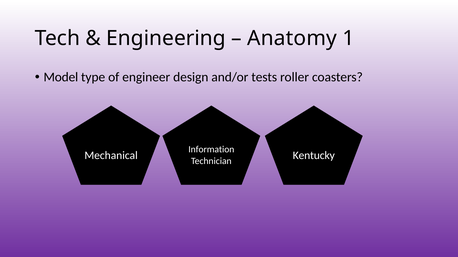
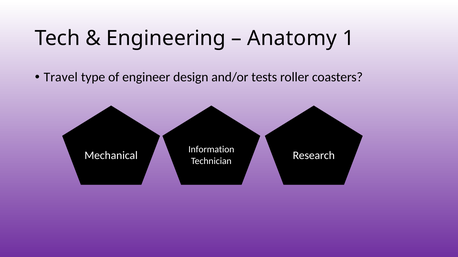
Model: Model -> Travel (61, 77)
Kentucky: Kentucky -> Research (314, 156)
